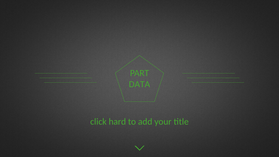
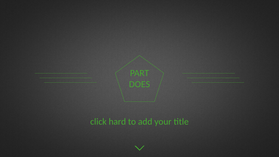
DATA: DATA -> DOES (139, 84)
